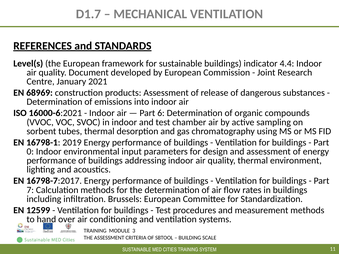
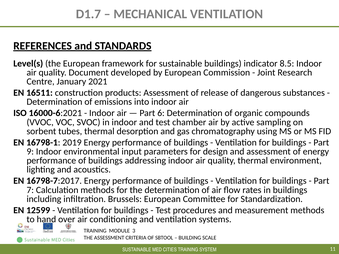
4.4: 4.4 -> 8.5 (287, 63)
68969: 68969 -> 16511 (39, 93)
0: 0 -> 9 (30, 152)
